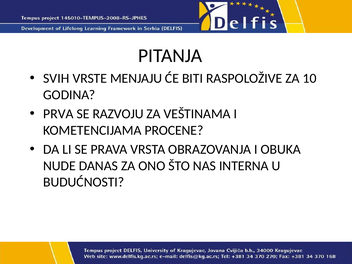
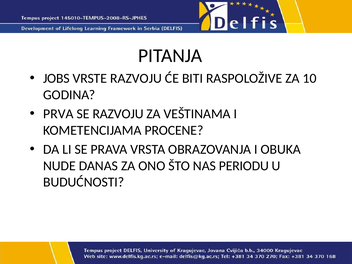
SVIH: SVIH -> JOBS (56, 78)
VRSTE MENJAJU: MENJAJU -> RAZVOJU (136, 78)
INTERNA: INTERNA -> PERIODU (244, 166)
